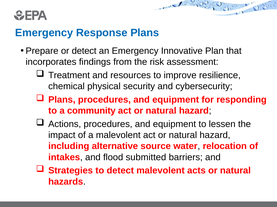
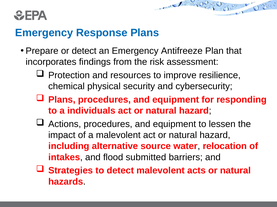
Innovative: Innovative -> Antifreeze (182, 51)
Treatment: Treatment -> Protection (69, 76)
community: community -> individuals (91, 111)
